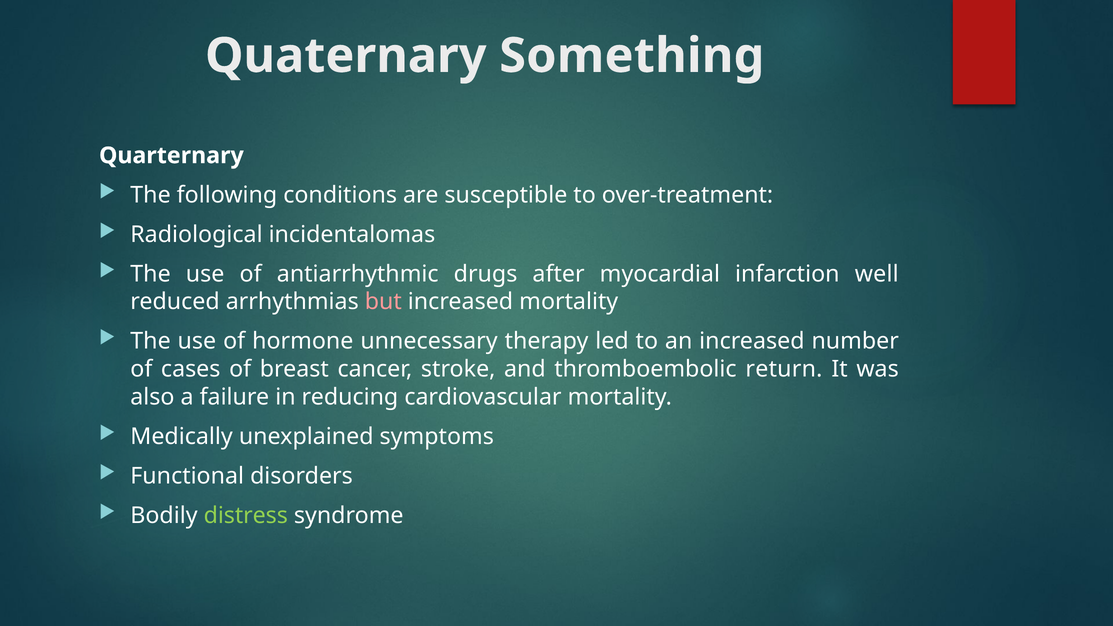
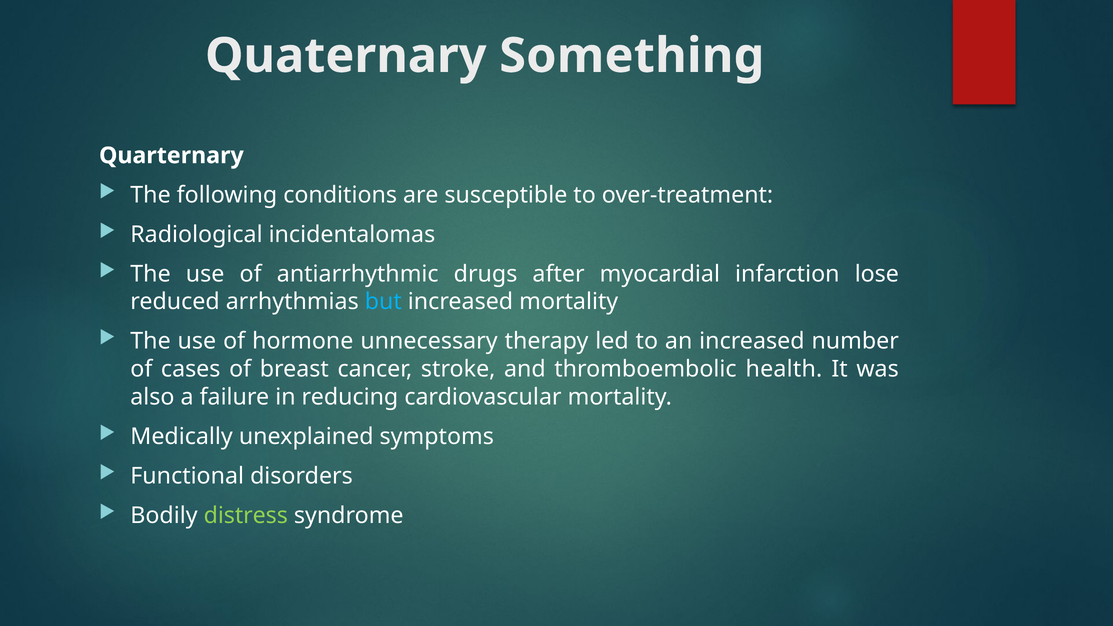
well: well -> lose (877, 274)
but colour: pink -> light blue (383, 302)
return: return -> health (784, 369)
